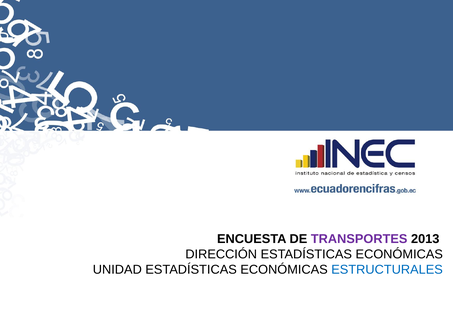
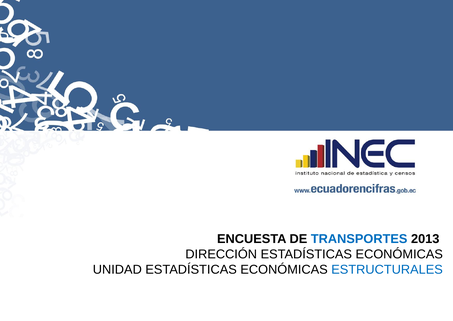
TRANSPORTES colour: purple -> blue (359, 239)
